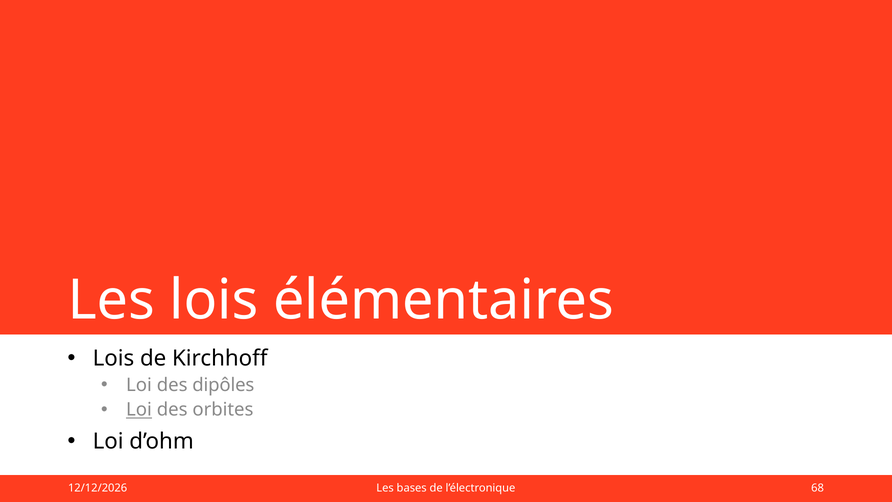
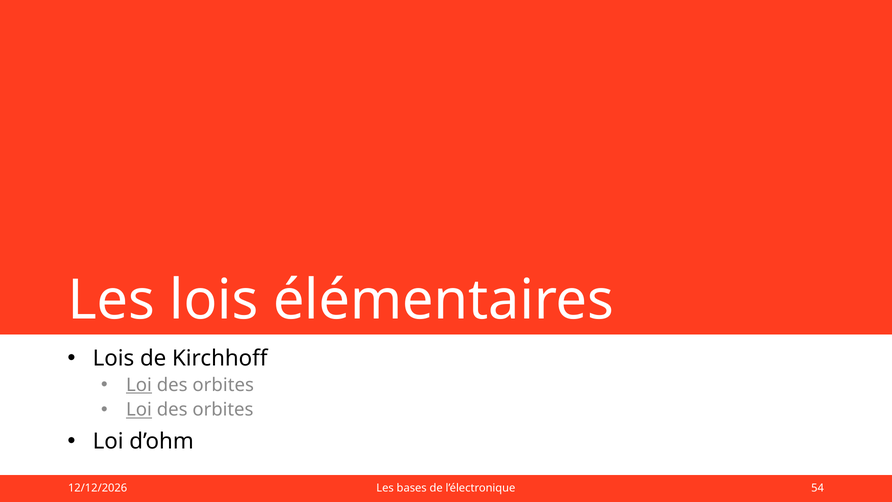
Loi underline: none -> present (139, 385)
dipôles: dipôles -> orbites (223, 385)
68: 68 -> 54 (818, 488)
